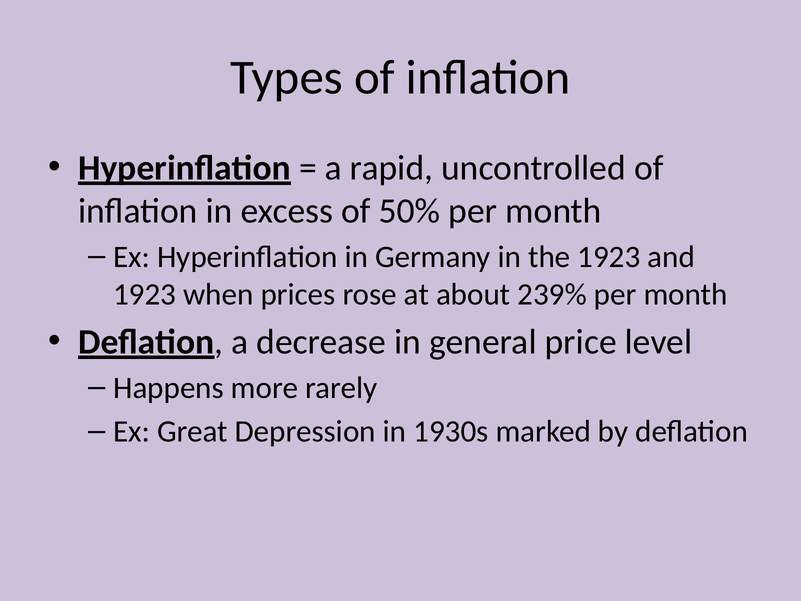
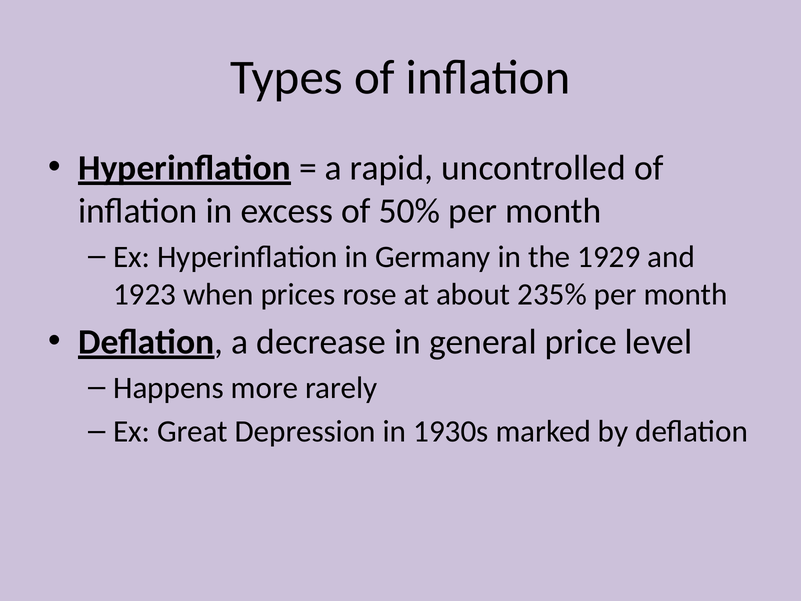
the 1923: 1923 -> 1929 (609, 257)
239%: 239% -> 235% (552, 294)
